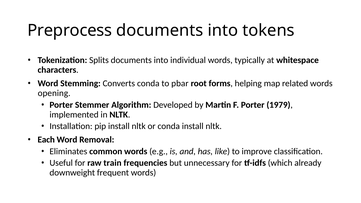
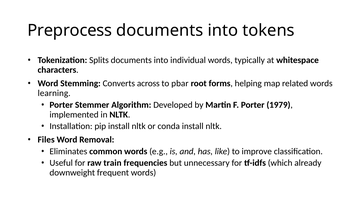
Converts conda: conda -> across (148, 83)
opening: opening -> learning (54, 93)
Each: Each -> Files (46, 140)
